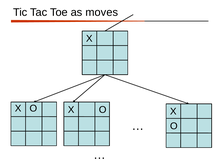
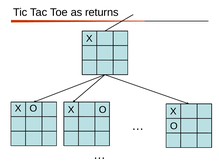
moves: moves -> returns (102, 12)
